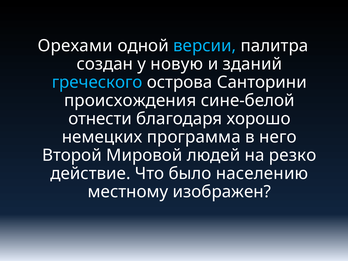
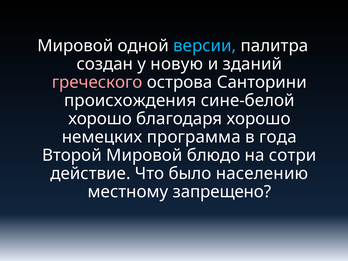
Орехами: Орехами -> Мировой (75, 46)
греческого colour: light blue -> pink (97, 82)
отнести: отнести -> хорошо (100, 119)
него: него -> года (278, 137)
людей: людей -> блюдо (214, 155)
резко: резко -> сотри (293, 155)
изображен: изображен -> запрещено (222, 192)
